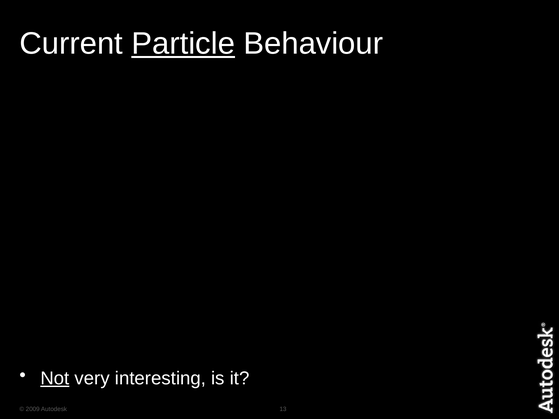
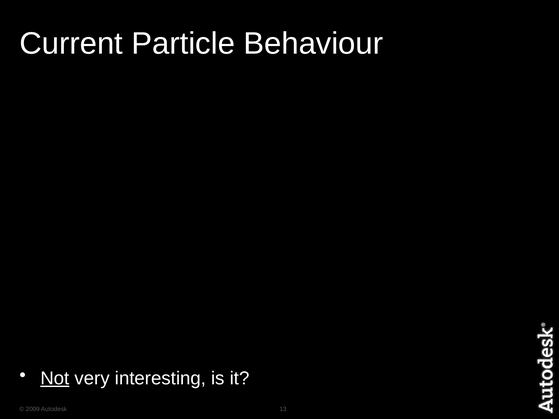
Particle underline: present -> none (183, 44)
